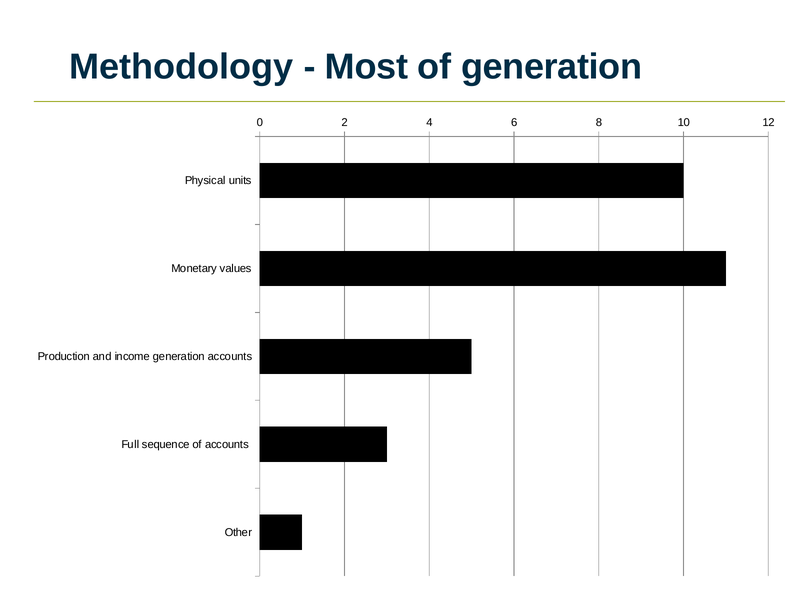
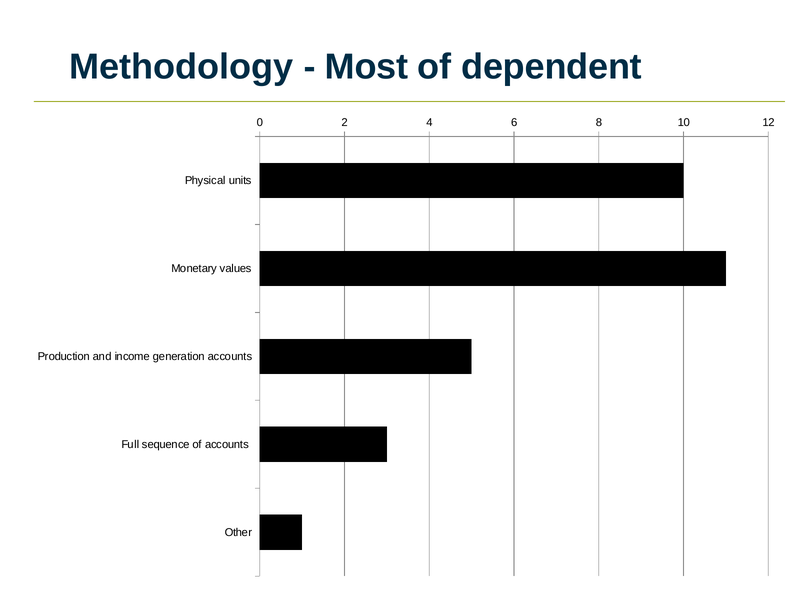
of generation: generation -> dependent (552, 67)
